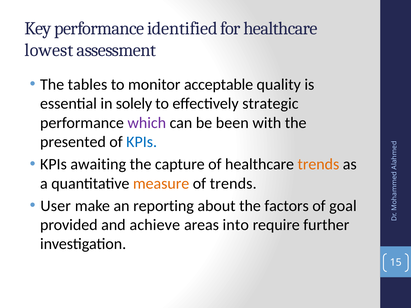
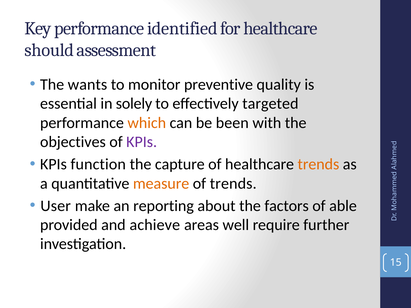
lowest: lowest -> should (49, 50)
tables: tables -> wants (87, 85)
acceptable: acceptable -> preventive (219, 85)
strategic: strategic -> targeted (270, 104)
which colour: purple -> orange (147, 123)
presented: presented -> objectives (73, 142)
KPIs colour: blue -> purple (142, 142)
awaiting: awaiting -> function (98, 164)
goal: goal -> able (343, 206)
into: into -> well (236, 225)
